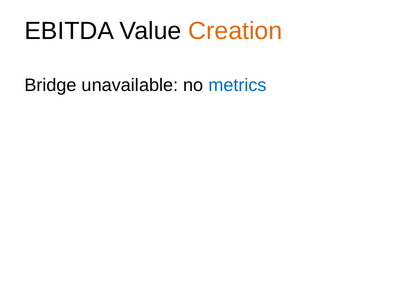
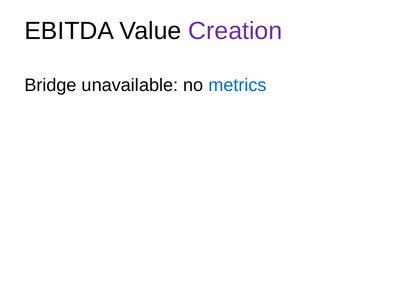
Creation colour: orange -> purple (235, 31)
